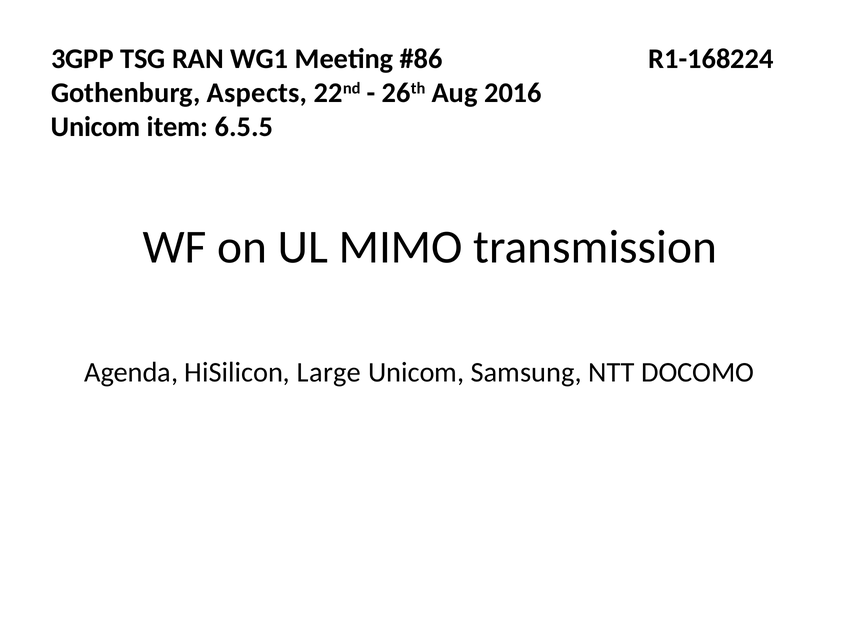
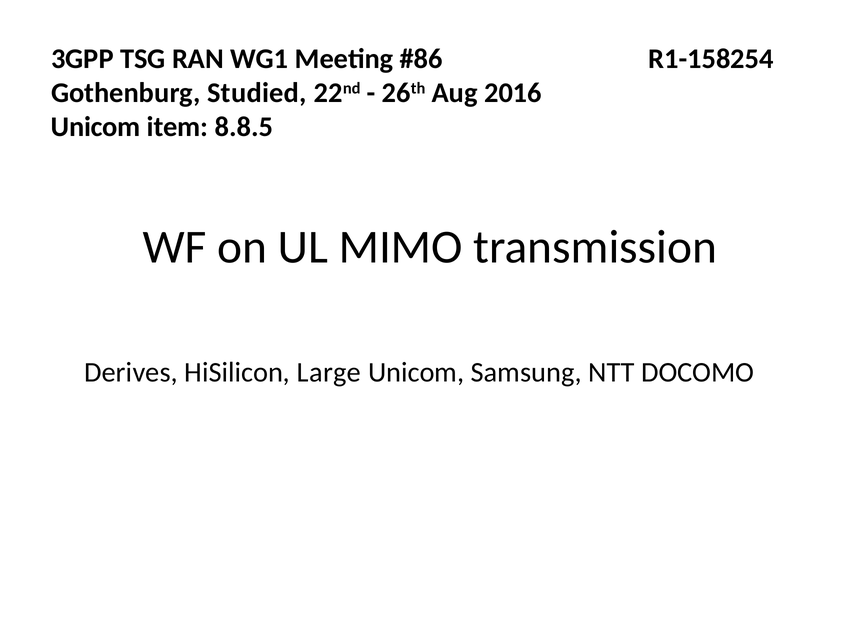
R1-168224: R1-168224 -> R1-158254 (711, 59)
Aspects: Aspects -> Studied (257, 93)
6.5.5: 6.5.5 -> 8.8.5 (244, 127)
Agenda: Agenda -> Derives (131, 372)
